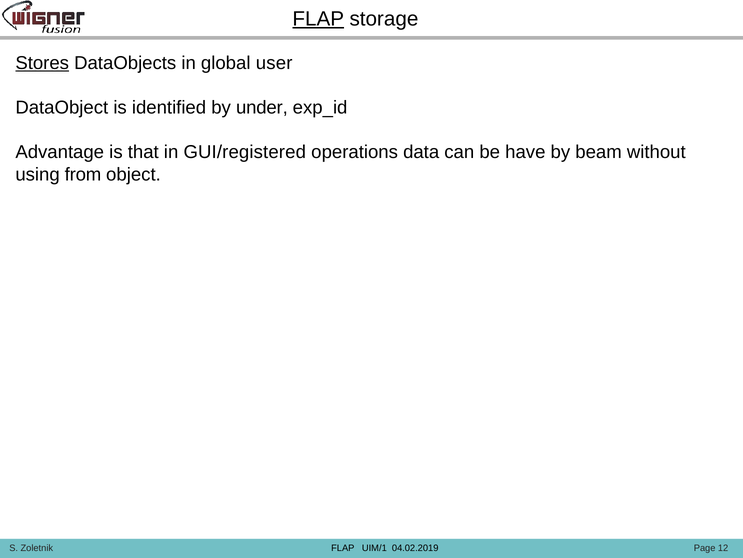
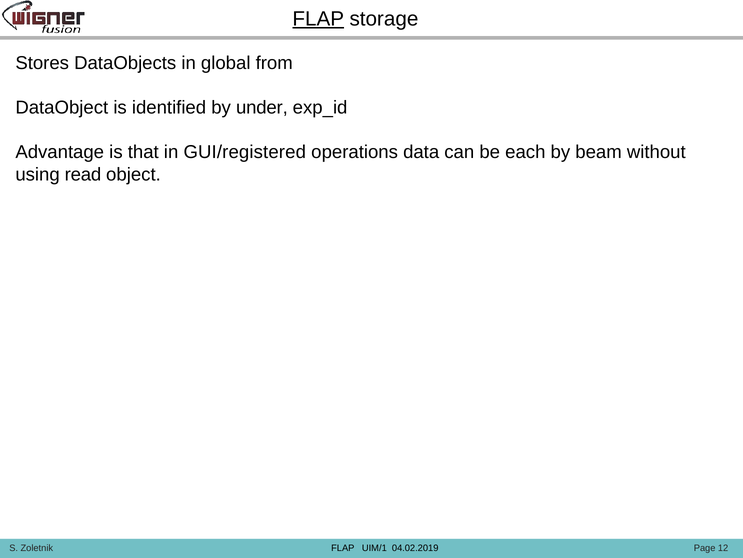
Stores underline: present -> none (42, 63)
user: user -> from (274, 63)
have: have -> each (525, 152)
from: from -> read (83, 174)
